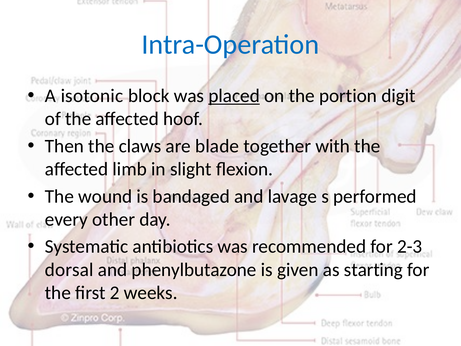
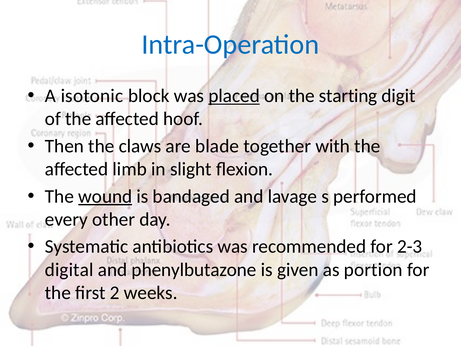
portion: portion -> starting (348, 96)
wound underline: none -> present (105, 196)
dorsal: dorsal -> digital (69, 270)
starting: starting -> portion (373, 270)
